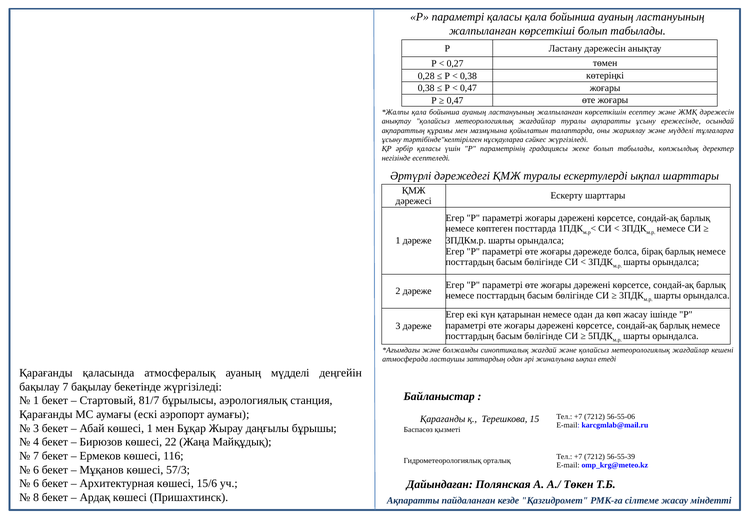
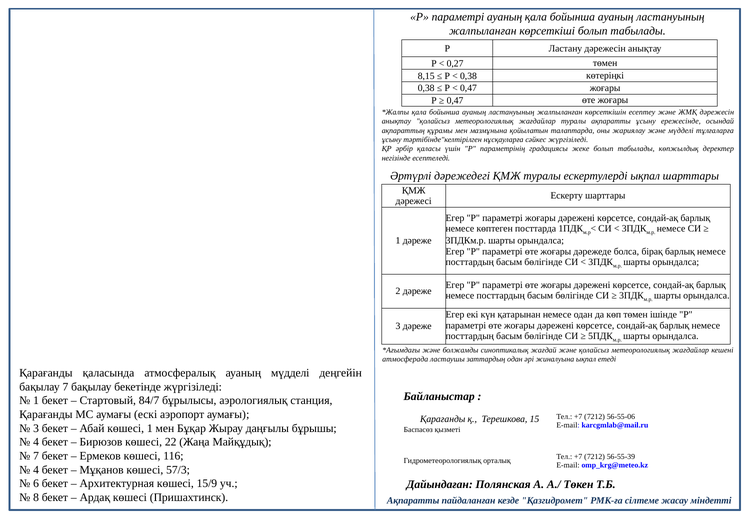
параметрі қаласы: қаласы -> ауаның (505, 17)
0,28: 0,28 -> 8,15 (426, 76)
көп жасау: жасау -> төмен (636, 315)
81/7: 81/7 -> 84/7 (149, 401)
6: 6 -> 4 (36, 470)
15/6: 15/6 -> 15/9 (207, 484)
